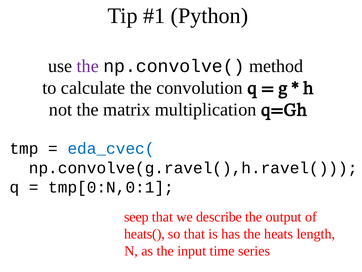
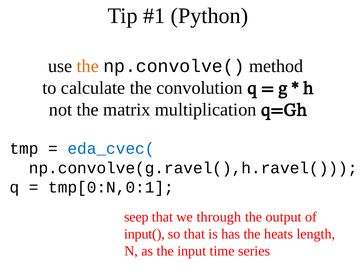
the colour: purple -> orange (88, 66)
describe: describe -> through (219, 217)
heats(: heats( -> input( (144, 234)
